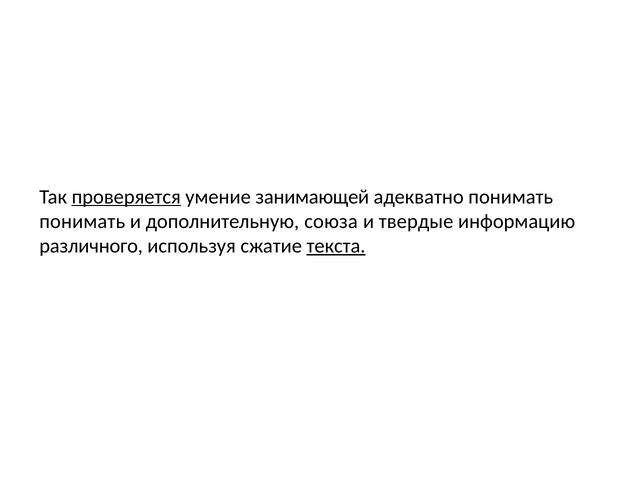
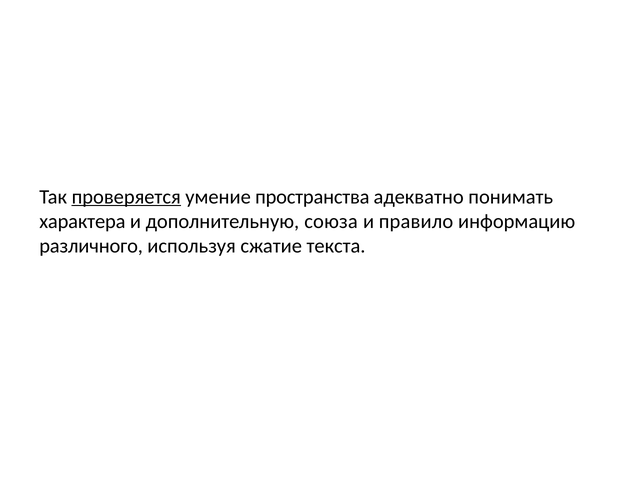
занимающей: занимающей -> пространства (312, 197)
понимать: понимать -> характера (82, 222)
твердые: твердые -> правило (416, 222)
текста underline: present -> none (336, 246)
